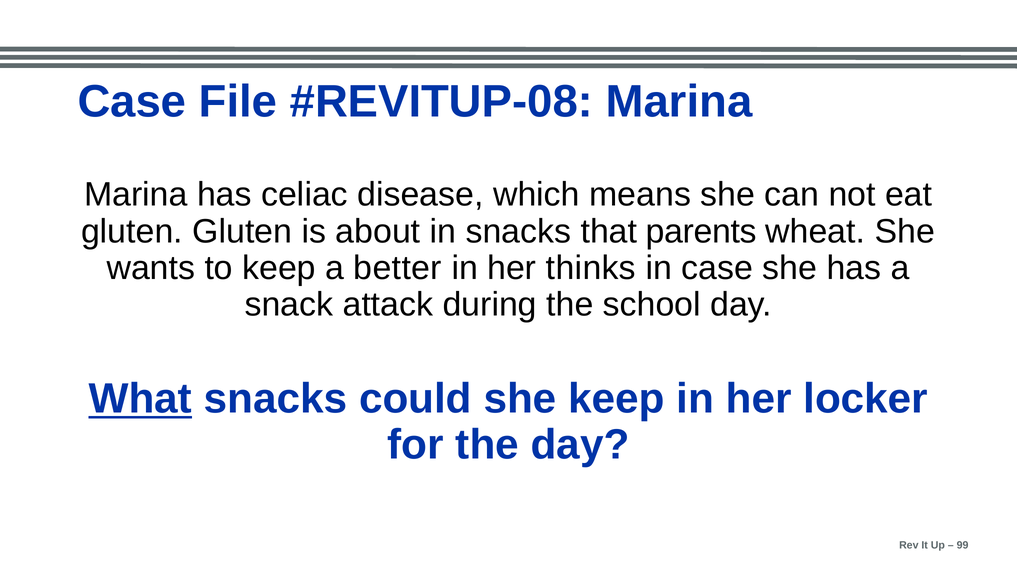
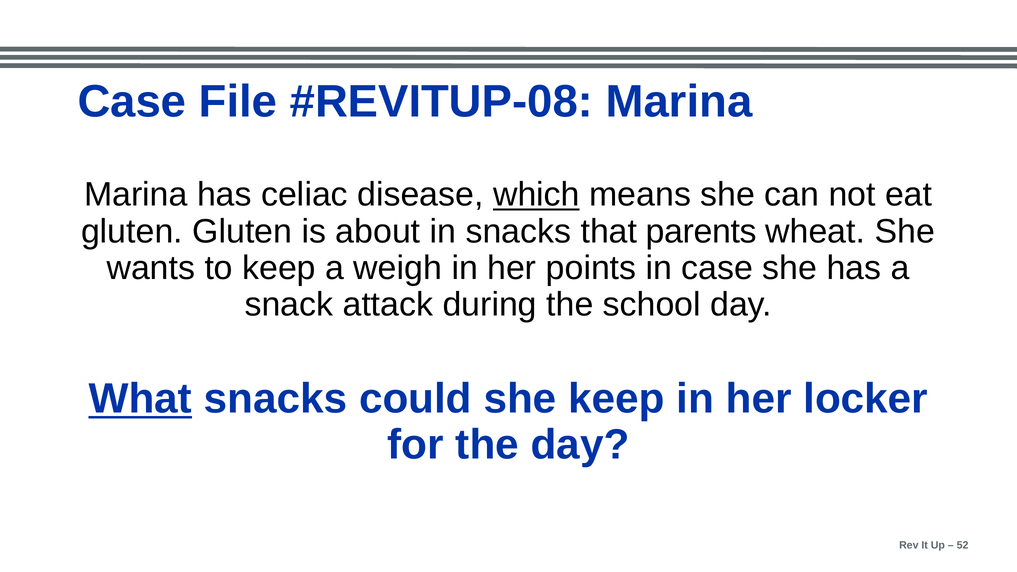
which underline: none -> present (536, 195)
better: better -> weigh (398, 268)
thinks: thinks -> points (591, 268)
99: 99 -> 52 (963, 545)
